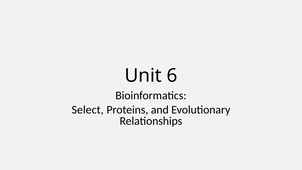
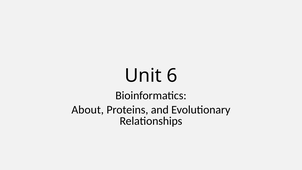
Select: Select -> About (88, 110)
